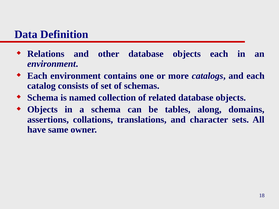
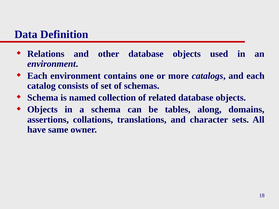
objects each: each -> used (219, 54)
